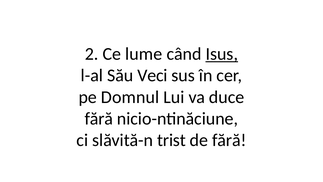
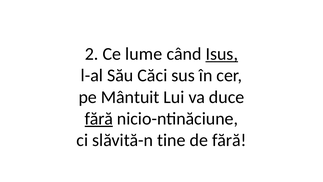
Veci: Veci -> Căci (152, 75)
Domnul: Domnul -> Mântuit (130, 97)
fără underline: none -> present (99, 118)
trist: trist -> tine (171, 140)
